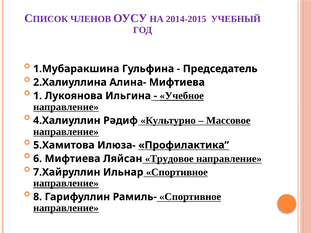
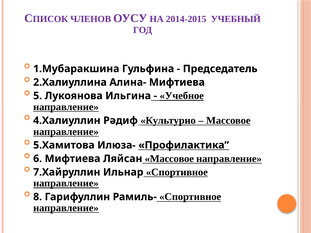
1: 1 -> 5 (38, 96)
Ляйсан Трудовое: Трудовое -> Массовое (169, 159)
